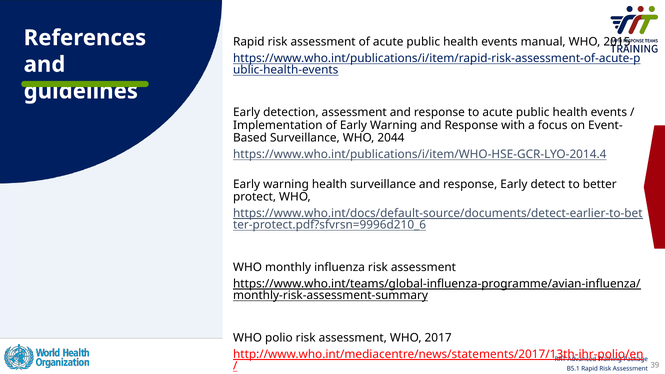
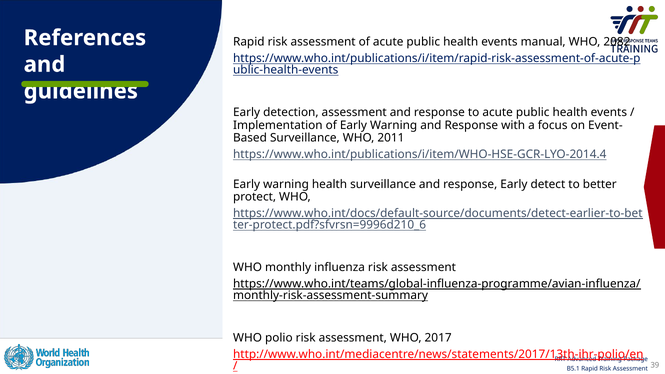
2015: 2015 -> 2082 (617, 42)
2044: 2044 -> 2011 (391, 138)
